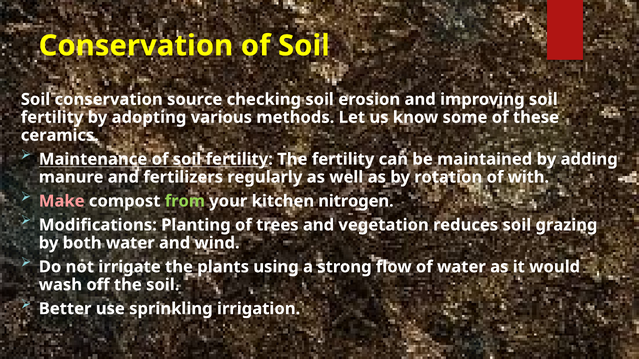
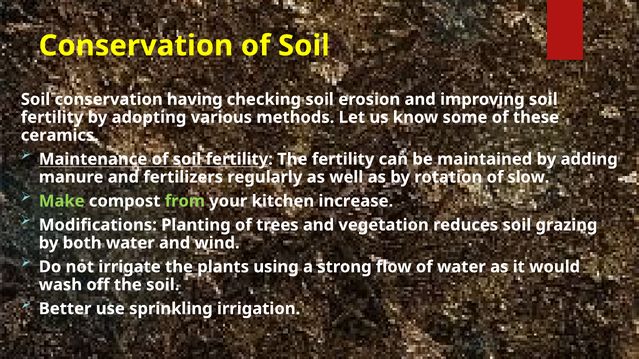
source: source -> having (195, 100)
with: with -> slow (528, 177)
Make colour: pink -> light green (62, 201)
nitrogen: nitrogen -> increase (356, 201)
